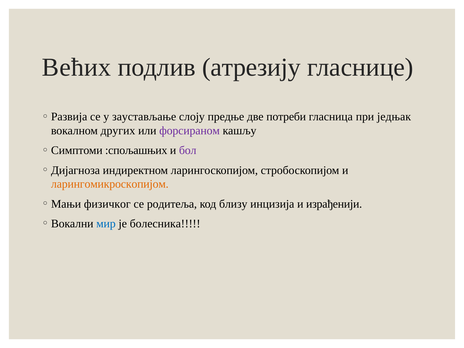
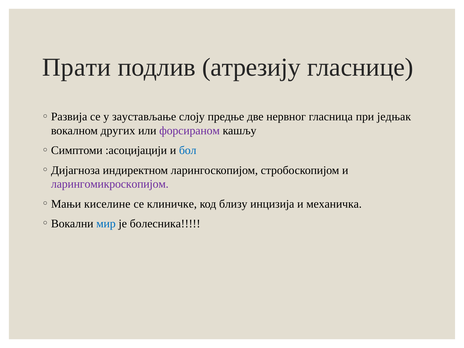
Већих: Већих -> Прати (77, 67)
потреби: потреби -> нервног (286, 117)
:спољашњих: :спољашњих -> :асоцијацији (136, 150)
бол colour: purple -> blue (188, 150)
ларингомикроскопијом colour: orange -> purple (110, 184)
физичког: физичког -> киселине (107, 204)
родитеља: родитеља -> клиничке (172, 204)
израђенији: израђенији -> механичка (334, 204)
